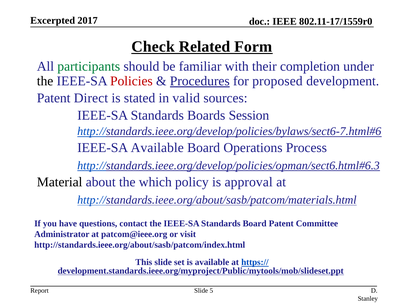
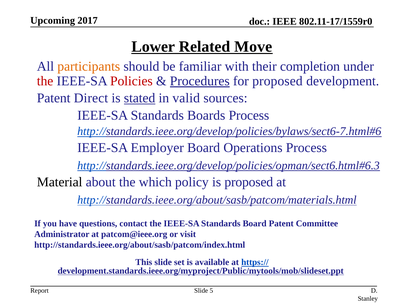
Excerpted: Excerpted -> Upcoming (53, 20)
Check: Check -> Lower (153, 47)
Form: Form -> Move (253, 47)
participants colour: green -> orange (89, 66)
the colour: black -> red (45, 81)
stated underline: none -> present (140, 98)
Boards Session: Session -> Process (249, 115)
IEEE-SA Available: Available -> Employer (157, 148)
is approval: approval -> proposed (249, 182)
